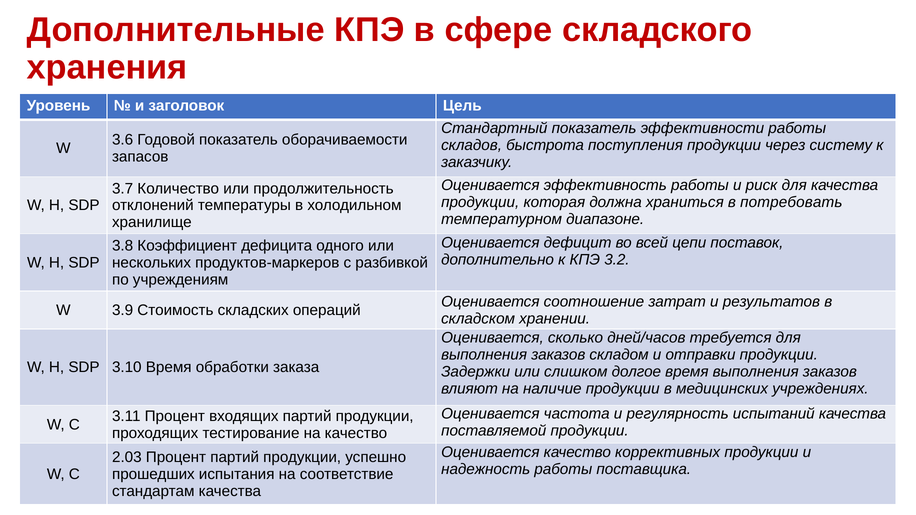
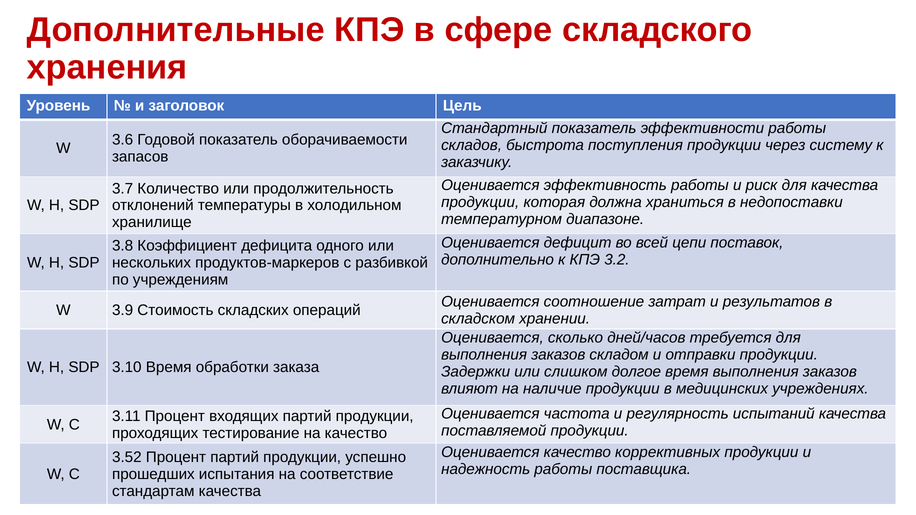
потребовать: потребовать -> недопоставки (791, 202)
2.03: 2.03 -> 3.52 (127, 457)
